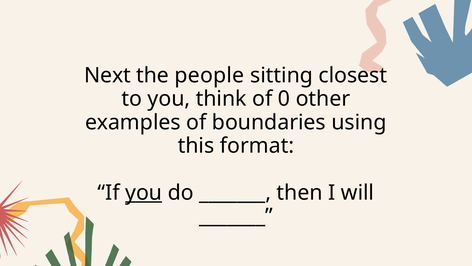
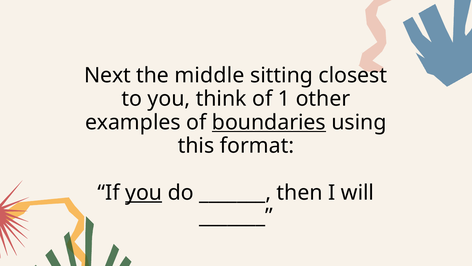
people: people -> middle (209, 75)
0: 0 -> 1 (284, 99)
boundaries underline: none -> present (269, 122)
